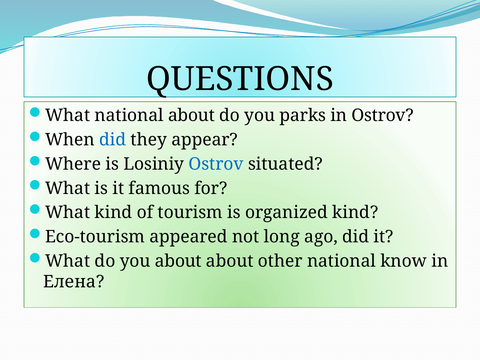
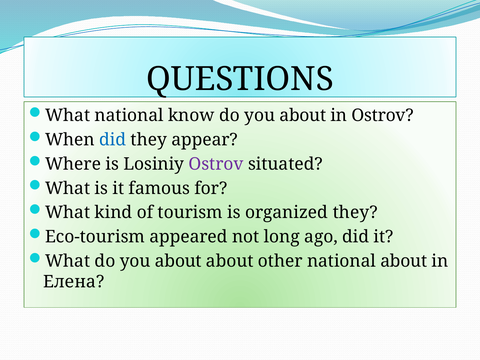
national about: about -> know (191, 116)
parks: parks -> about (303, 116)
Ostrov colour: blue -> purple (216, 164)
organized kind: kind -> they (355, 213)
national know: know -> about (404, 261)
